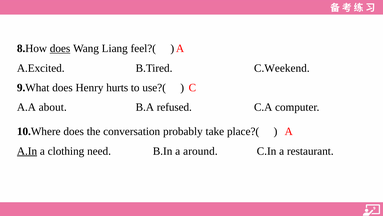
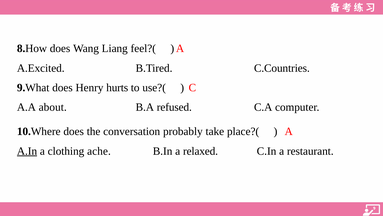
does underline: present -> none (60, 48)
C.Weekend: C.Weekend -> C.Countries (282, 68)
need: need -> ache (99, 151)
around: around -> relaxed (201, 151)
